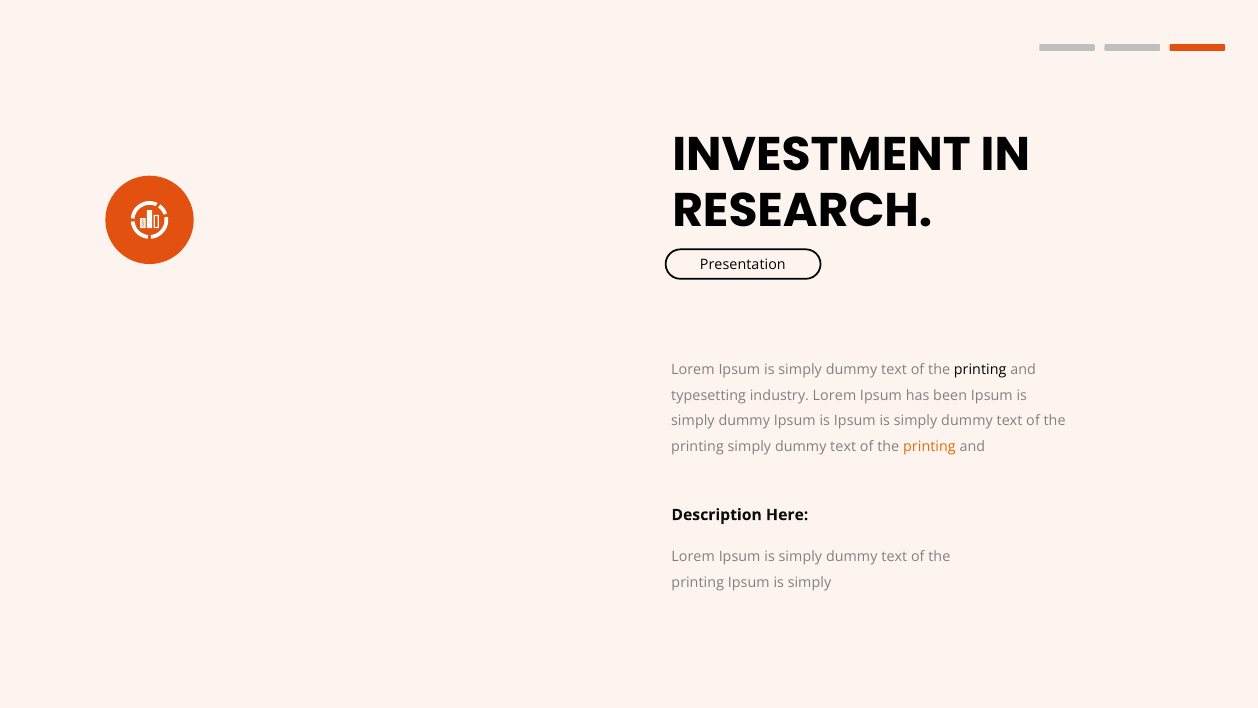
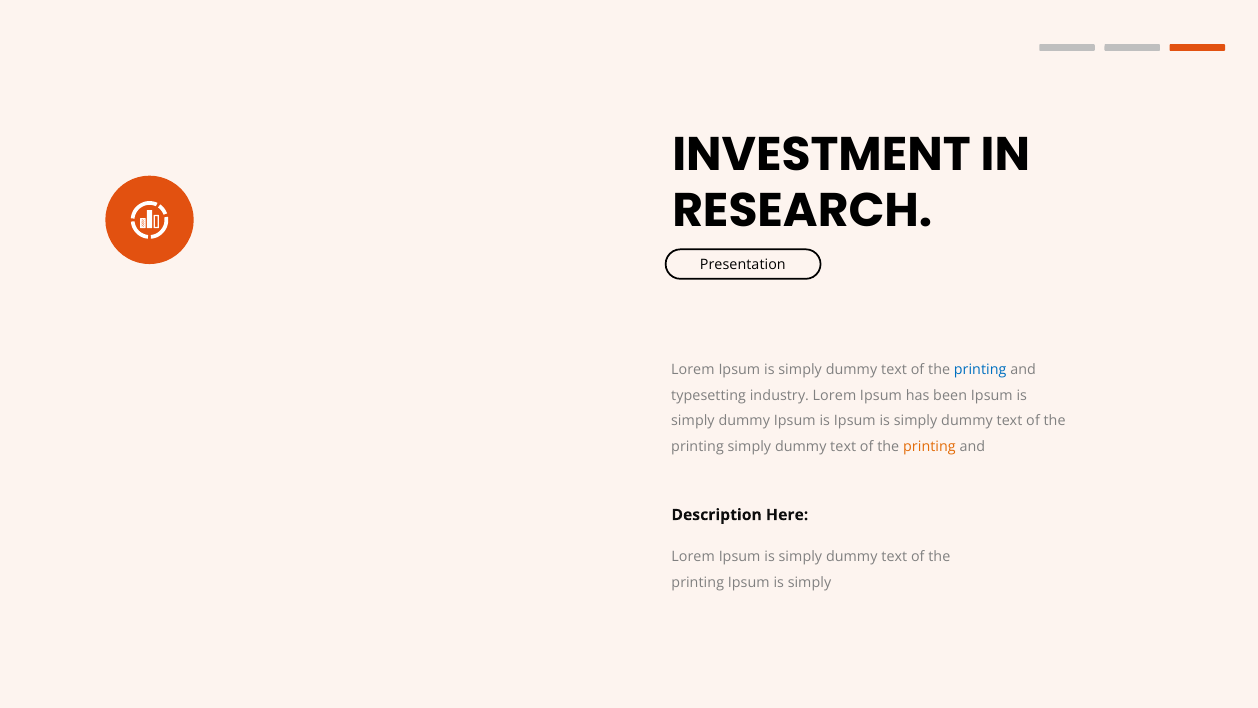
printing colour: black -> blue (980, 369)
